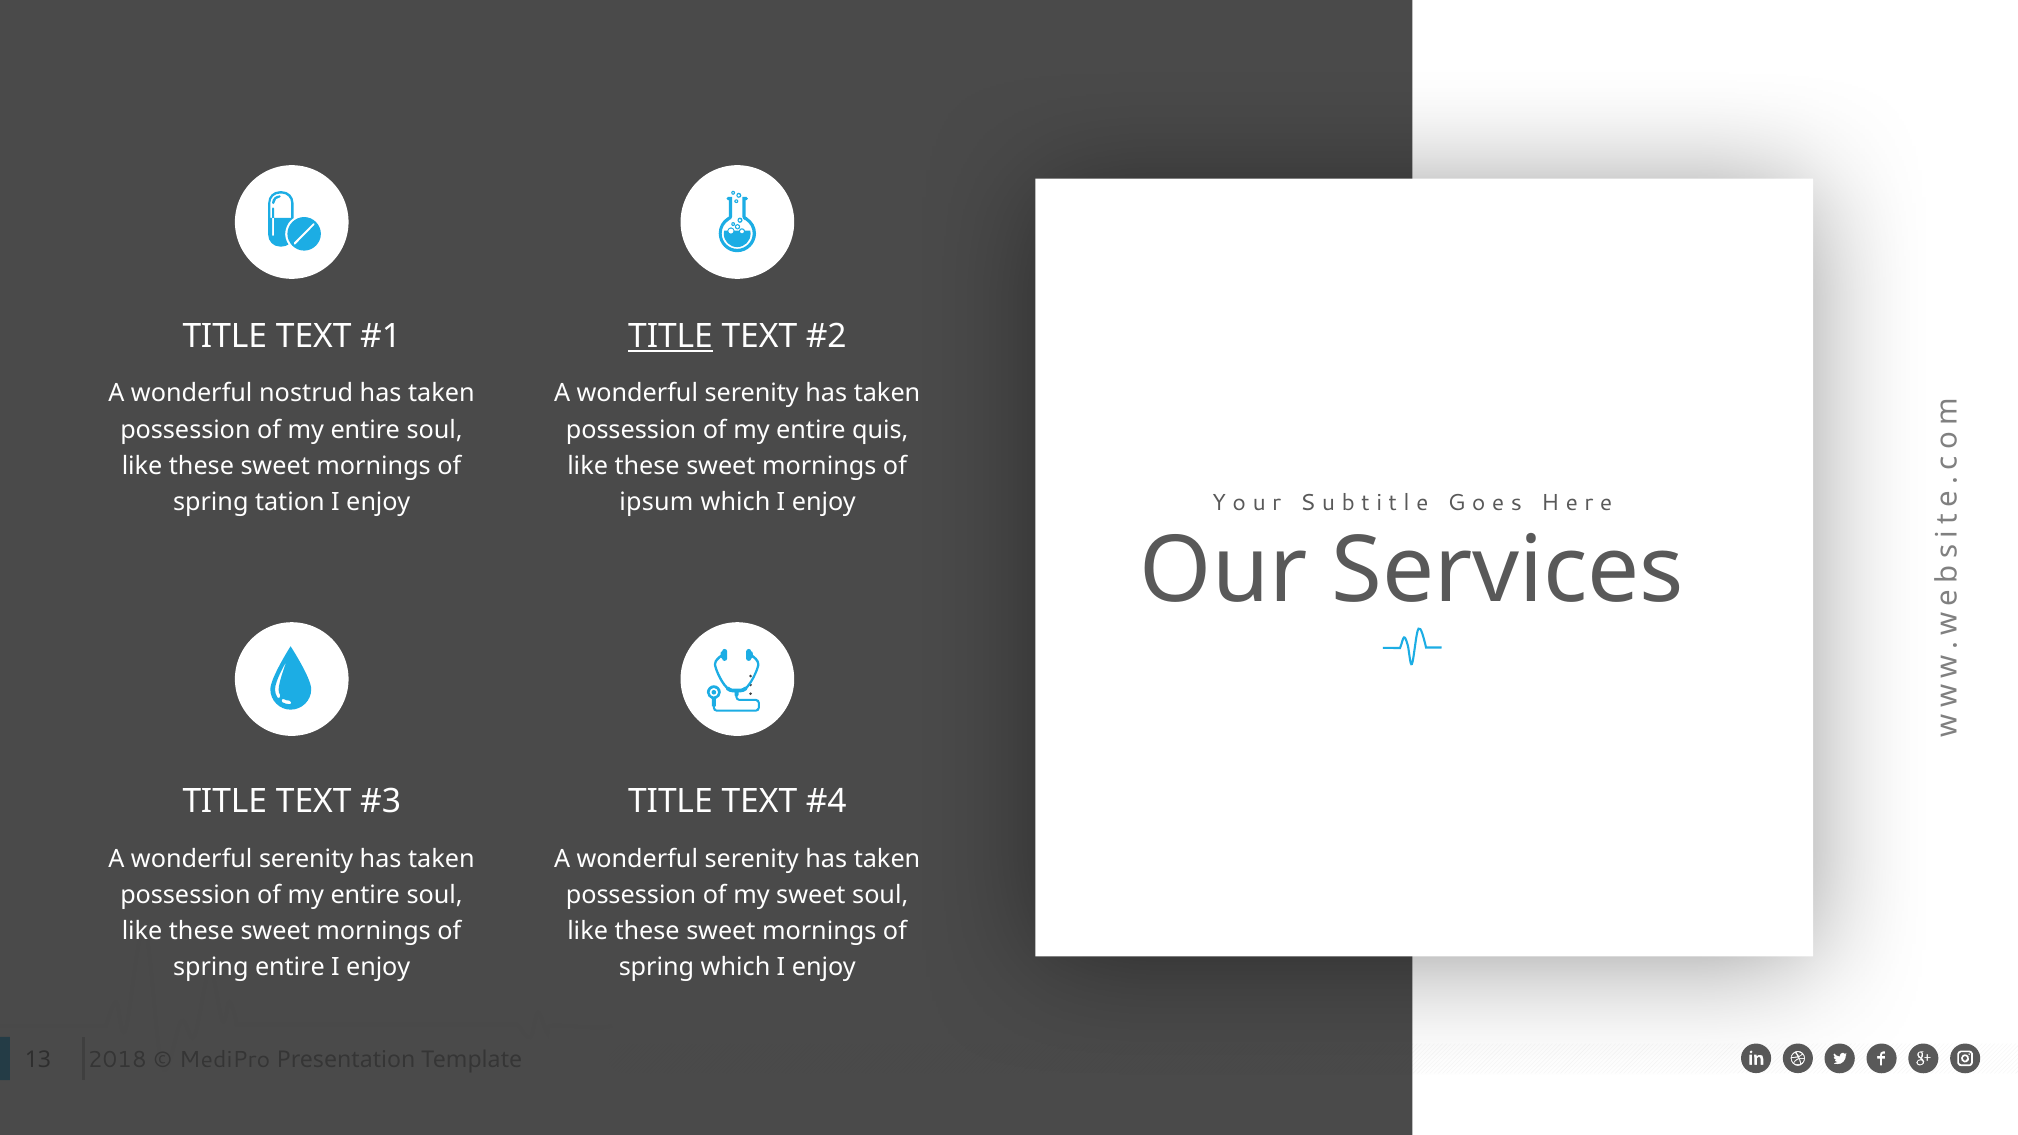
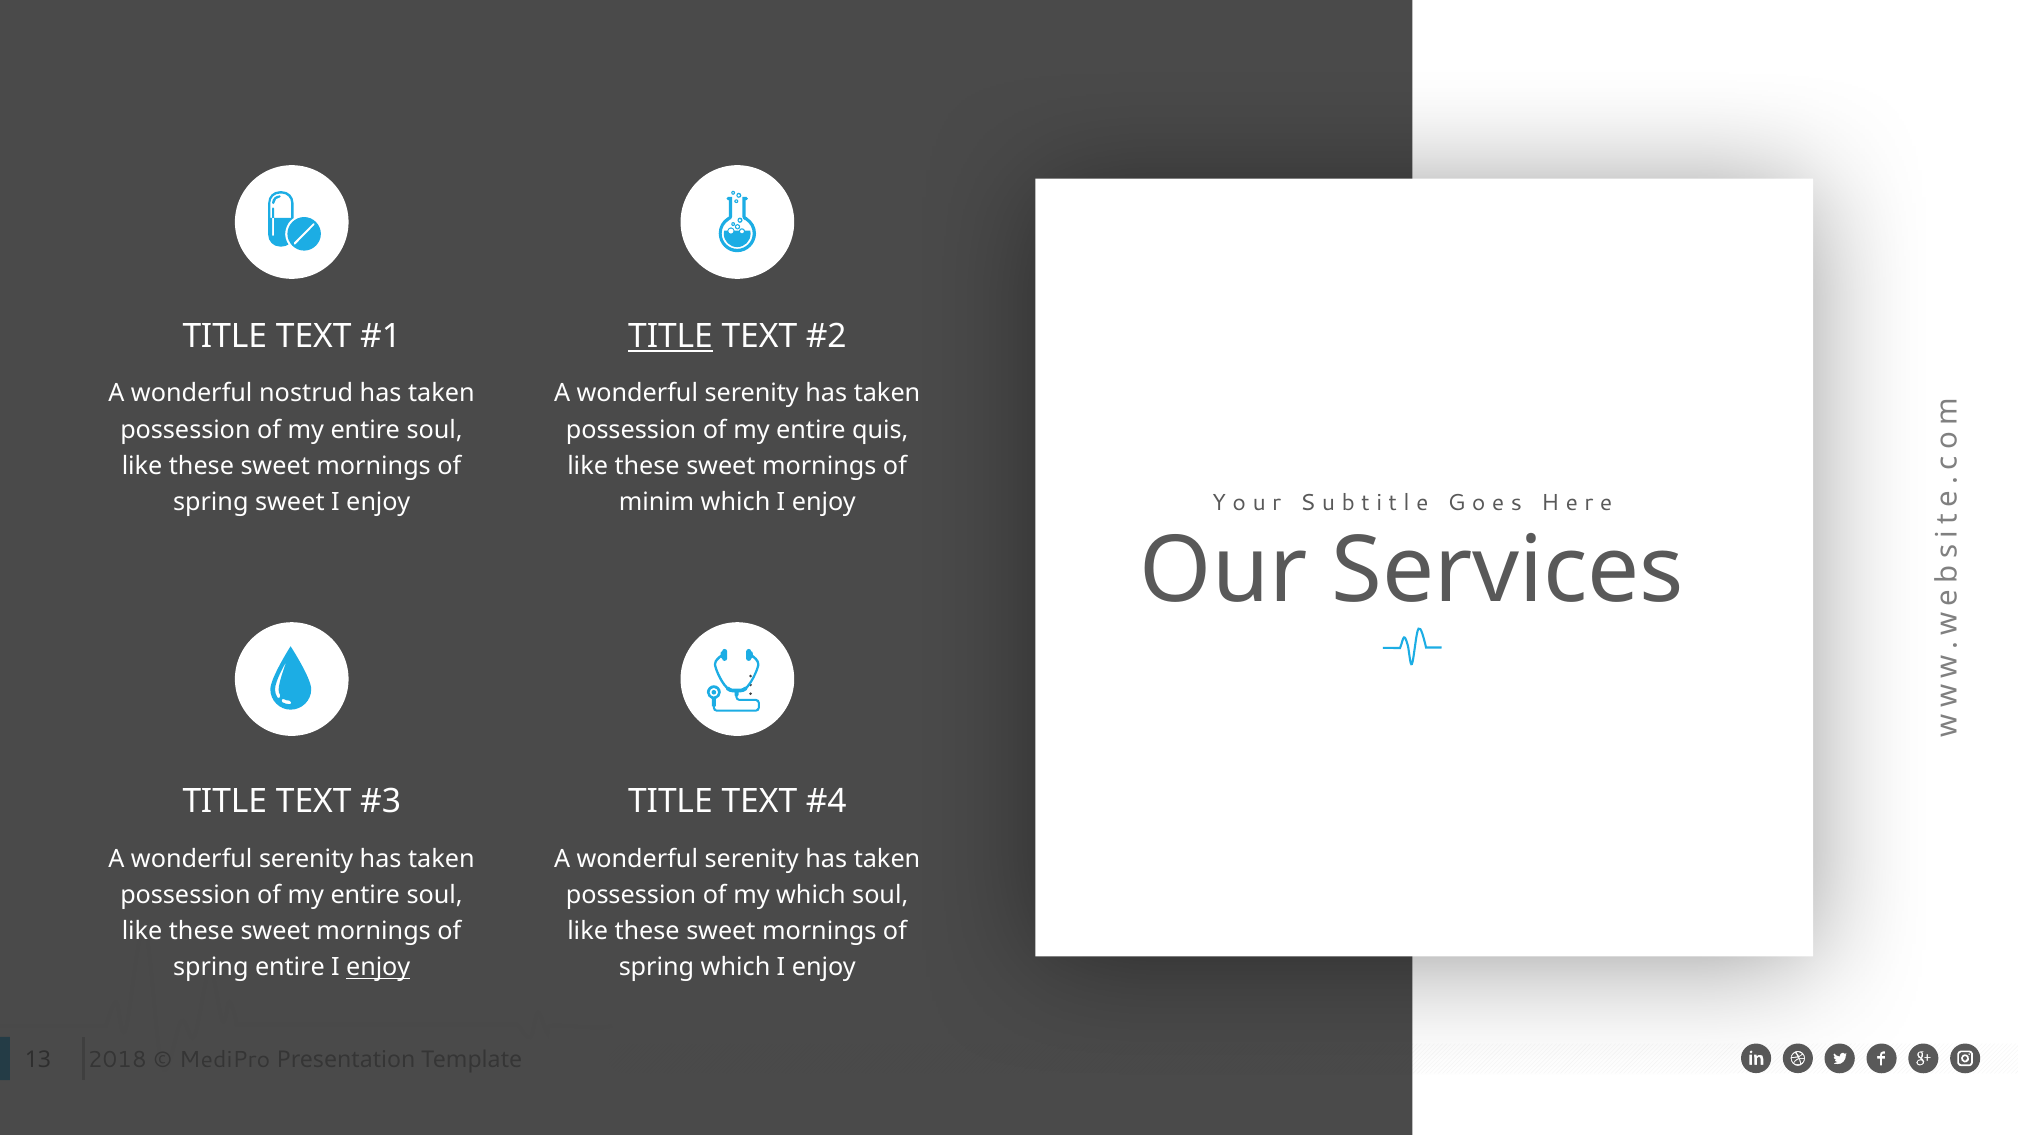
spring tation: tation -> sweet (290, 502)
ipsum: ipsum -> minim (657, 502)
my sweet: sweet -> which (811, 895)
enjoy underline: none -> present (378, 968)
